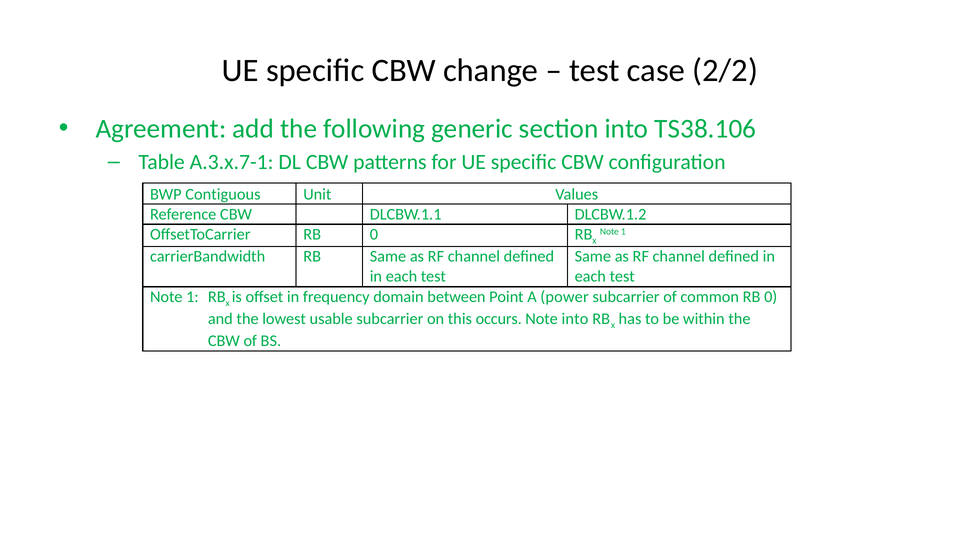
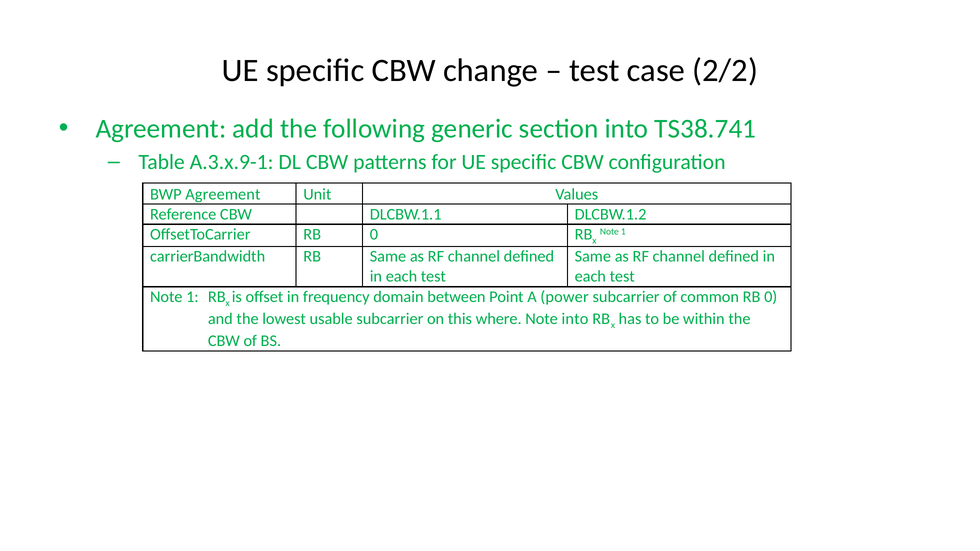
TS38.106: TS38.106 -> TS38.741 (705, 129)
A.3.x.7-1: A.3.x.7-1 -> A.3.x.9-1 (232, 162)
BWP Contiguous: Contiguous -> Agreement (223, 194)
occurs: occurs -> where (499, 319)
